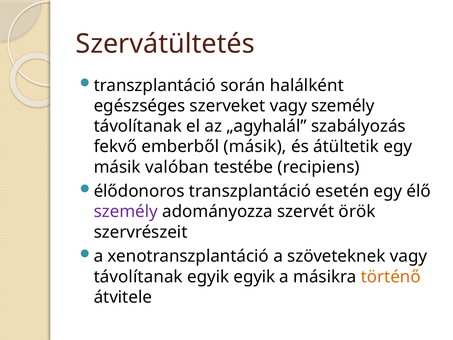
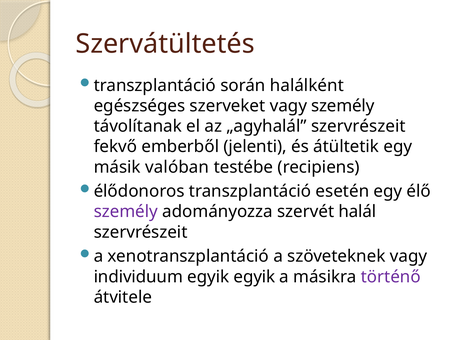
„agyhalál szabályozás: szabályozás -> szervrészeit (358, 126)
emberből másik: másik -> jelenti (255, 147)
örök: örök -> halál (357, 212)
távolítanak: távolítanak -> individuum (138, 277)
történő colour: orange -> purple (391, 277)
